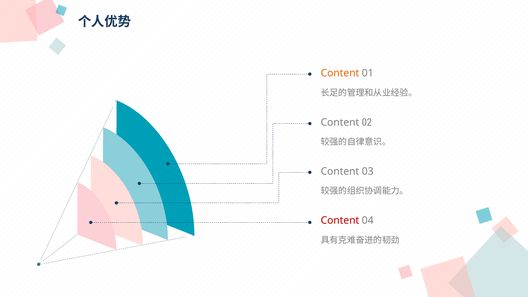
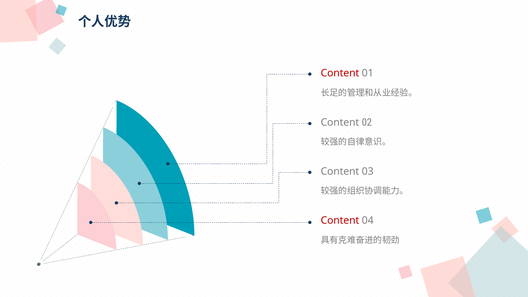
Content colour: orange -> red (340, 73)
